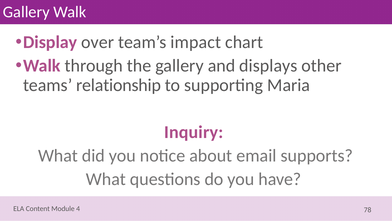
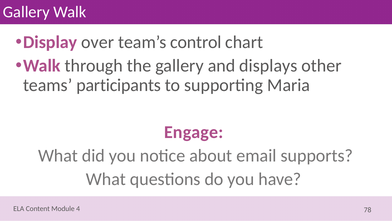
impact: impact -> control (196, 42)
relationship: relationship -> participants (119, 85)
Inquiry: Inquiry -> Engage (194, 132)
